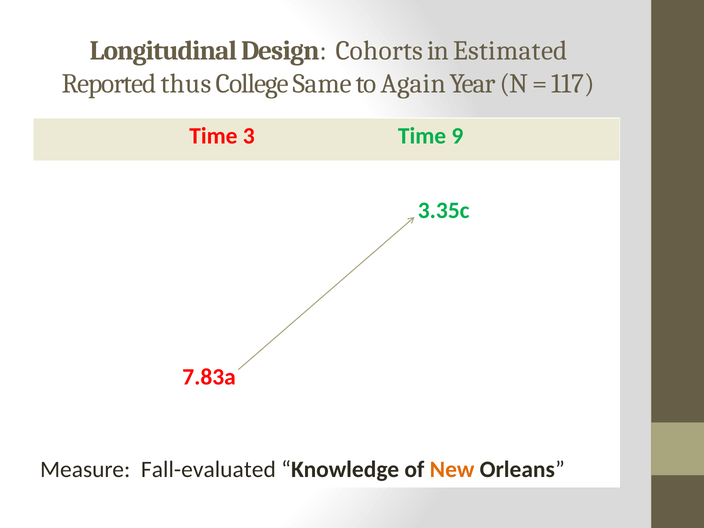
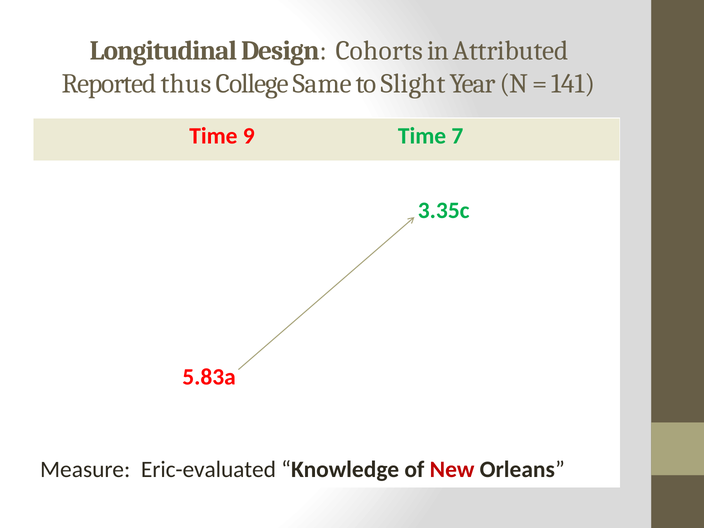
Estimated: Estimated -> Attributed (511, 51)
Again: Again -> Slight (413, 83)
117: 117 -> 141 (573, 83)
3: 3 -> 9 (249, 136)
9: 9 -> 7 (457, 136)
7.83a: 7.83a -> 5.83a (209, 377)
Fall-evaluated: Fall-evaluated -> Eric-evaluated (208, 469)
New colour: orange -> red (452, 469)
